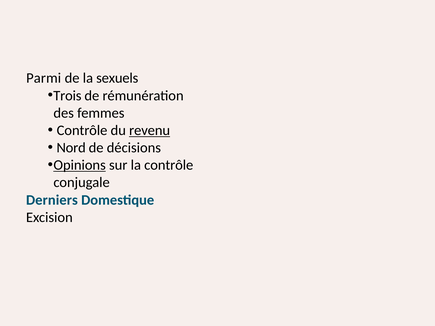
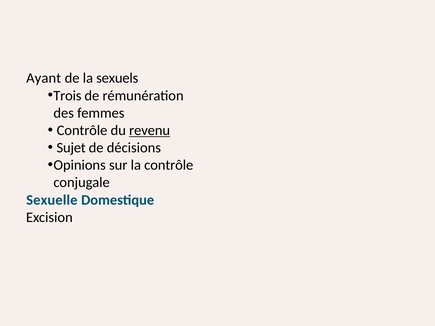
Parmi: Parmi -> Ayant (44, 78)
Nord: Nord -> Sujet (71, 148)
Opinions underline: present -> none (80, 165)
Derniers: Derniers -> Sexuelle (52, 200)
